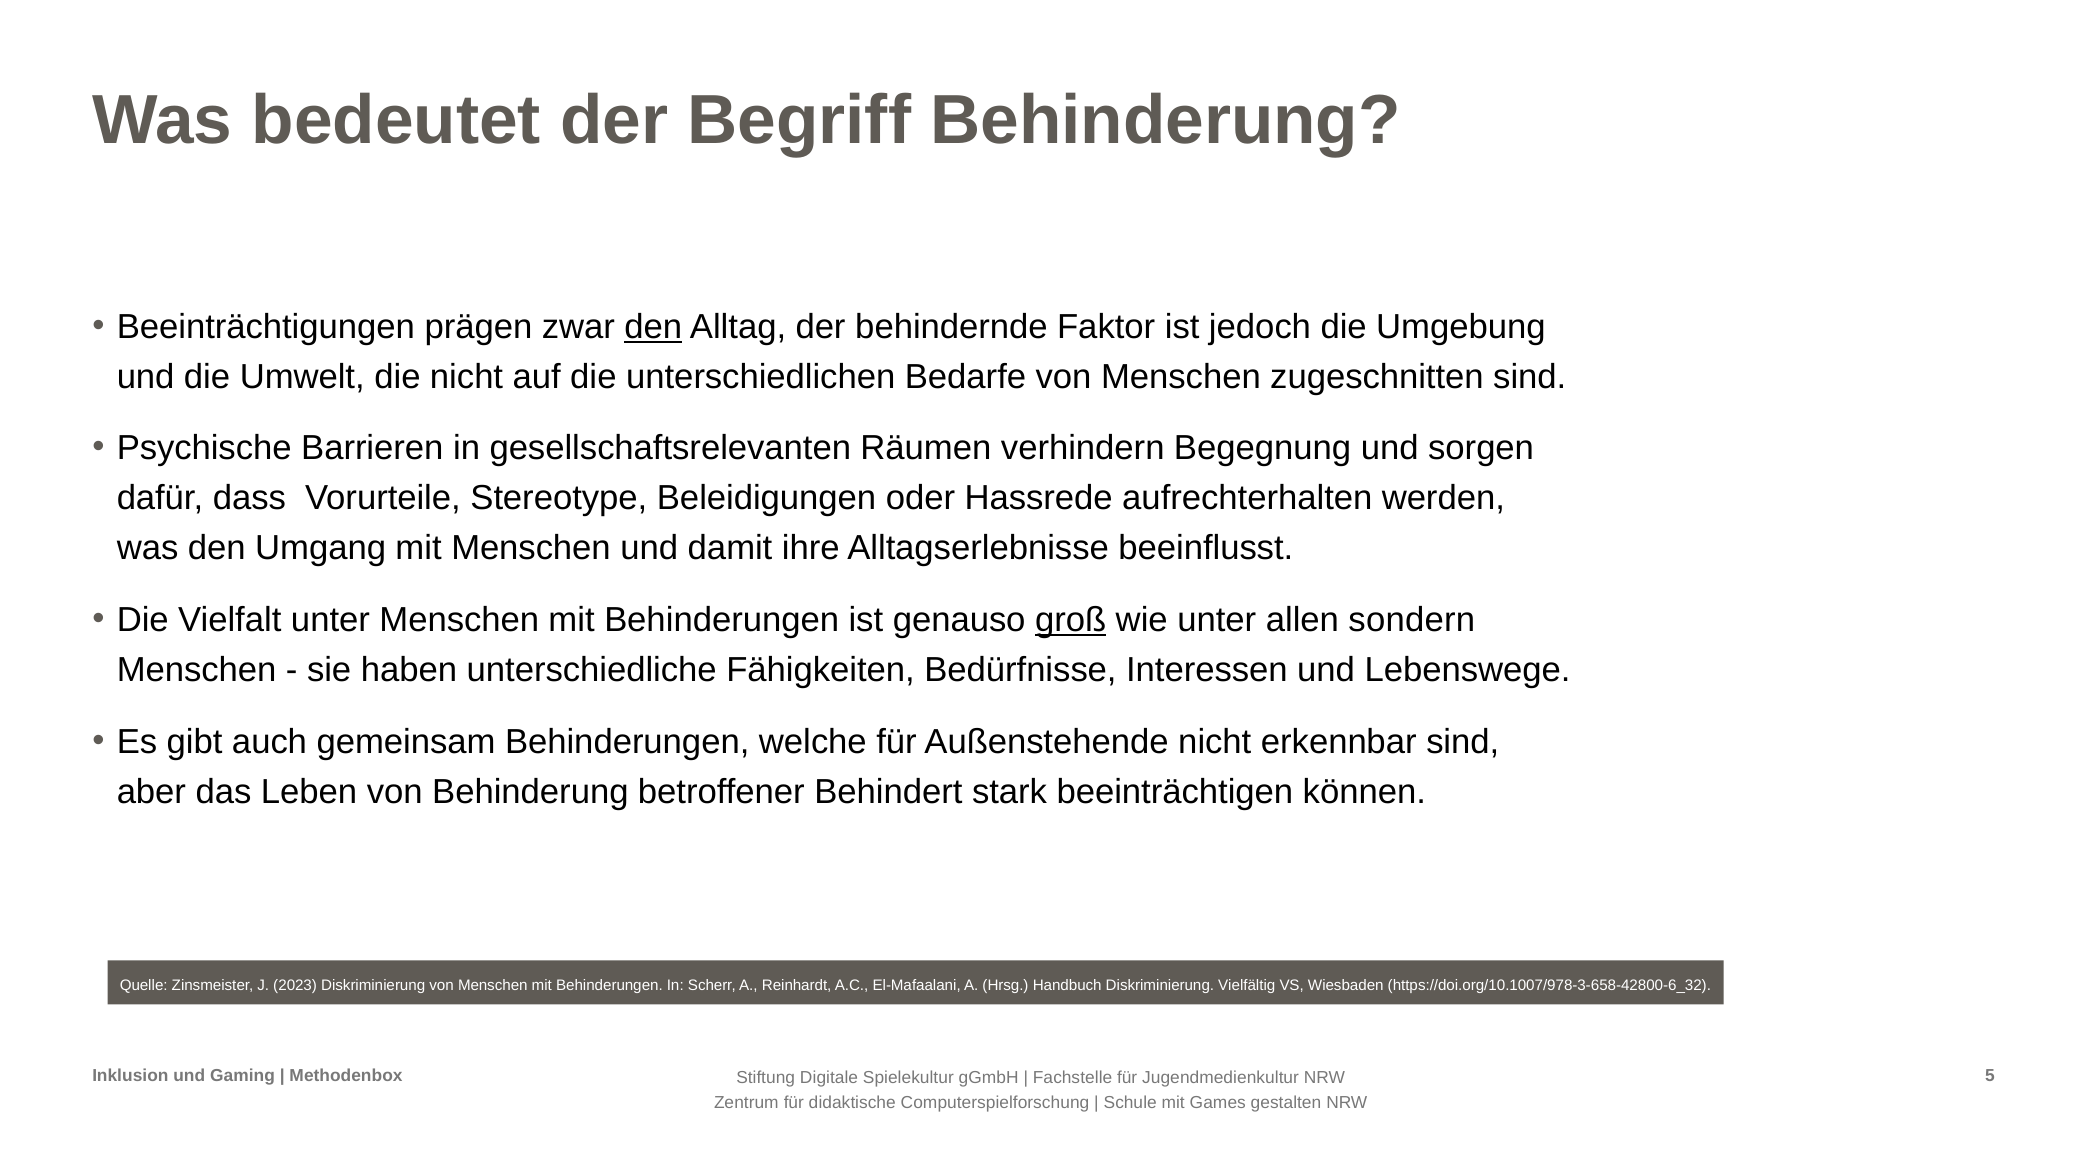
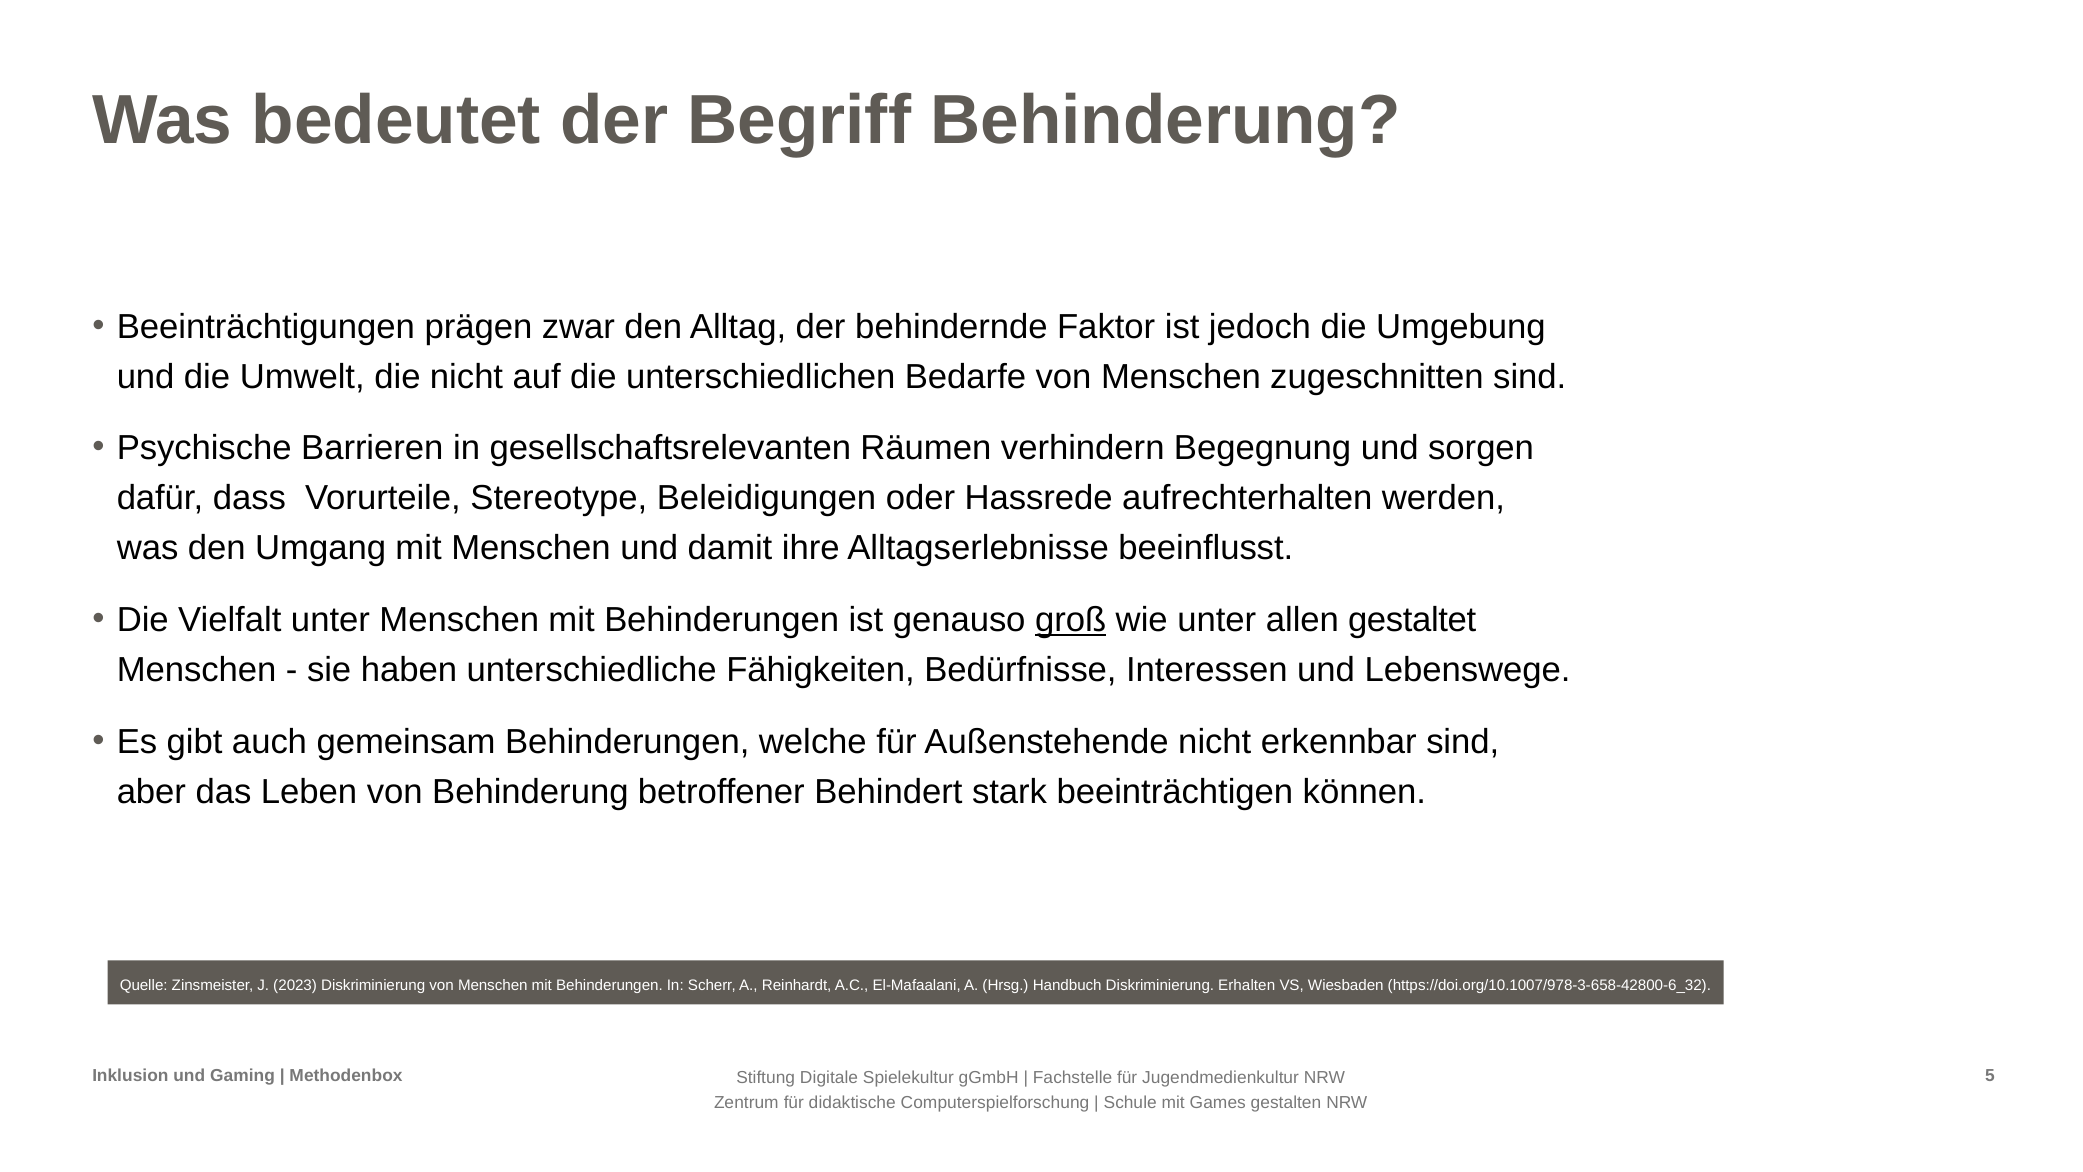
den underline: present -> none (653, 327)
sondern: sondern -> gestaltet (1412, 620)
Vielfältig: Vielfältig -> Erhalten (1247, 985)
